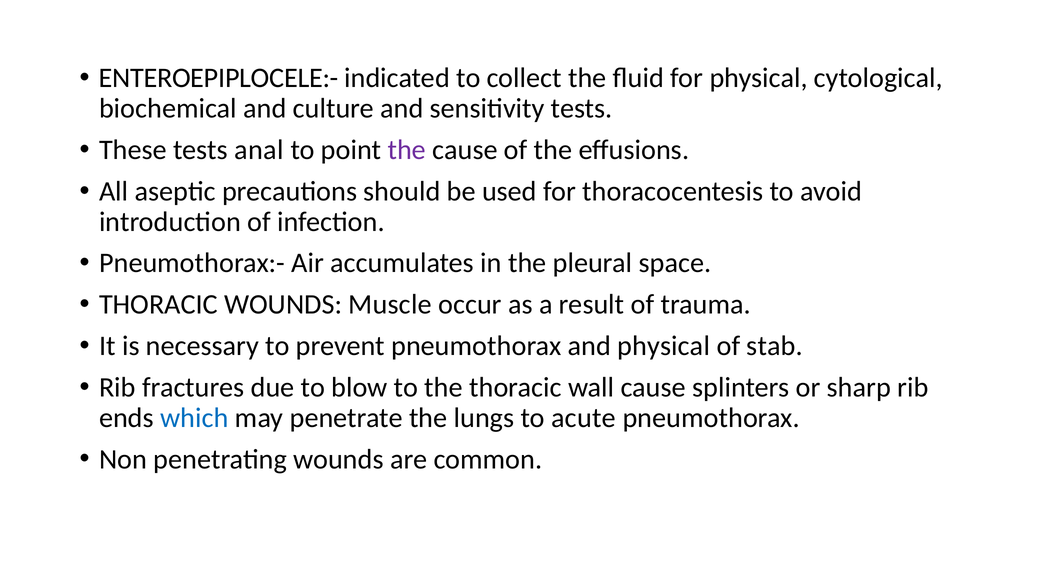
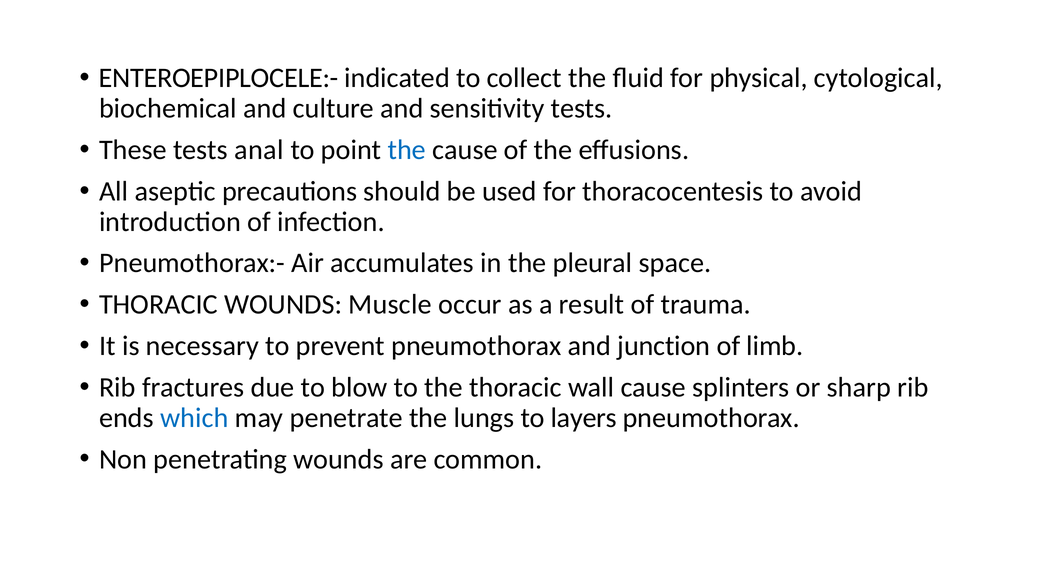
the colour: purple -> blue (407, 150)
and physical: physical -> junction (664, 346)
stab: stab -> limb (775, 346)
acute: acute -> layers (584, 418)
